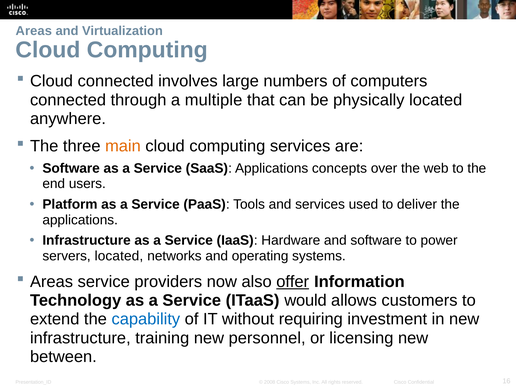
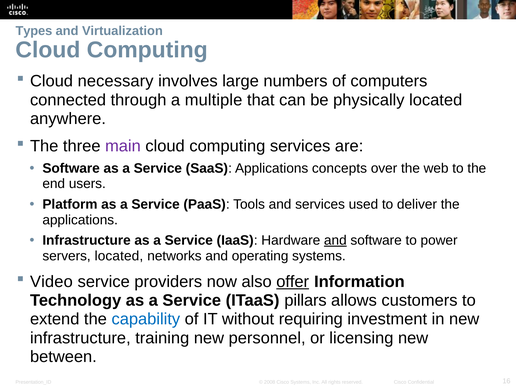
Areas: Areas -> Types (34, 31)
Cloud connected: connected -> necessary (116, 81)
main colour: orange -> purple (123, 146)
and underline: none -> present (335, 240)
Areas: Areas -> Video (51, 282)
would: would -> pillars (306, 300)
